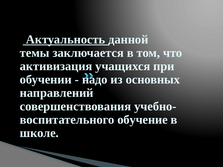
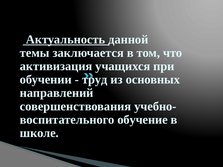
надо: надо -> труд (95, 80)
